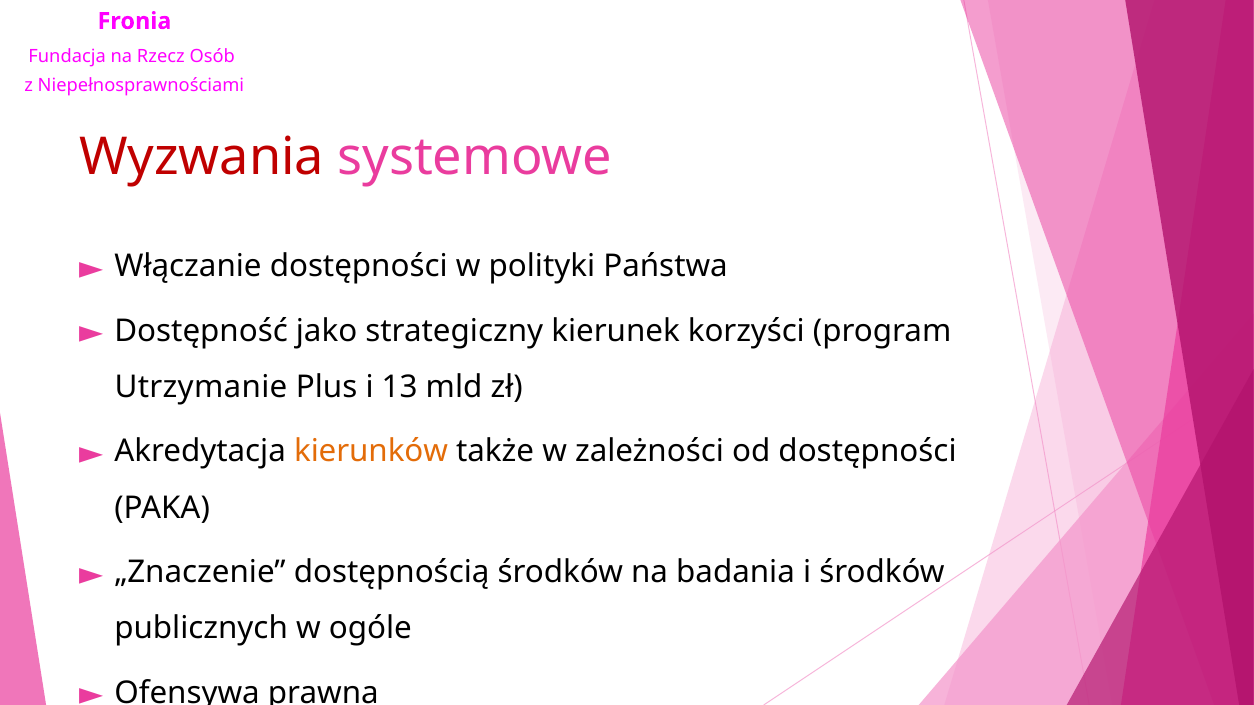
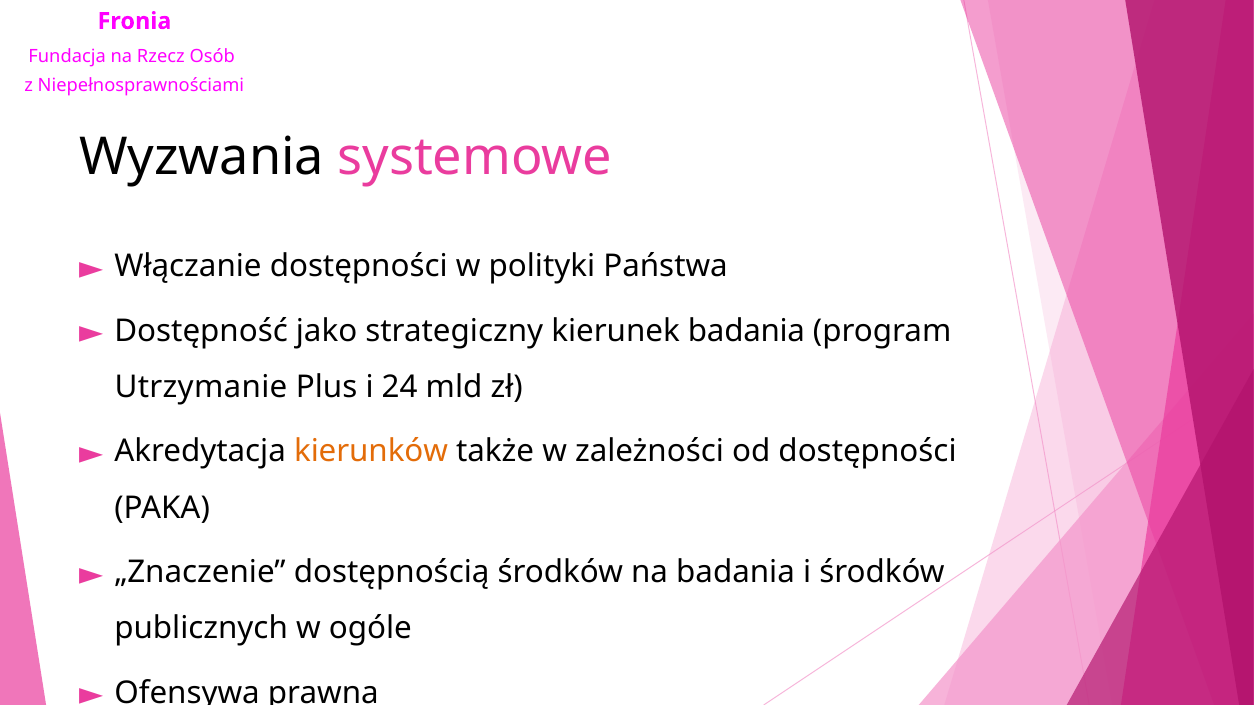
Wyzwania colour: red -> black (202, 157)
kierunek korzyści: korzyści -> badania (746, 331)
13: 13 -> 24 (400, 387)
